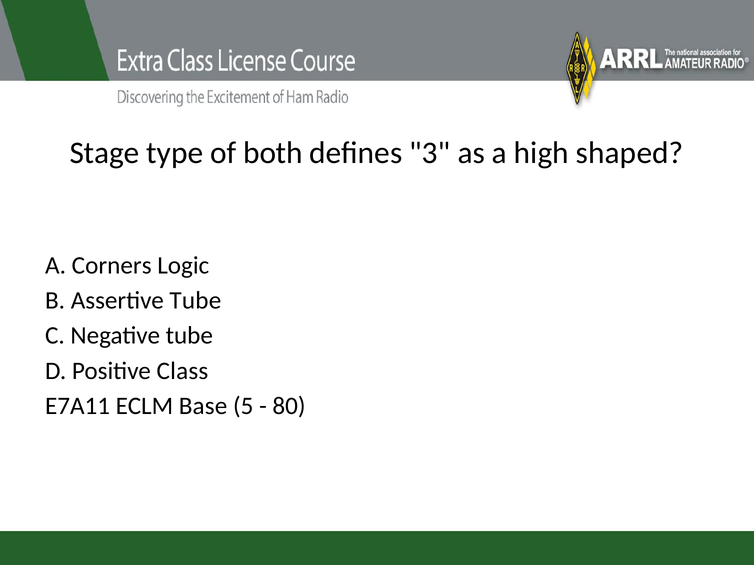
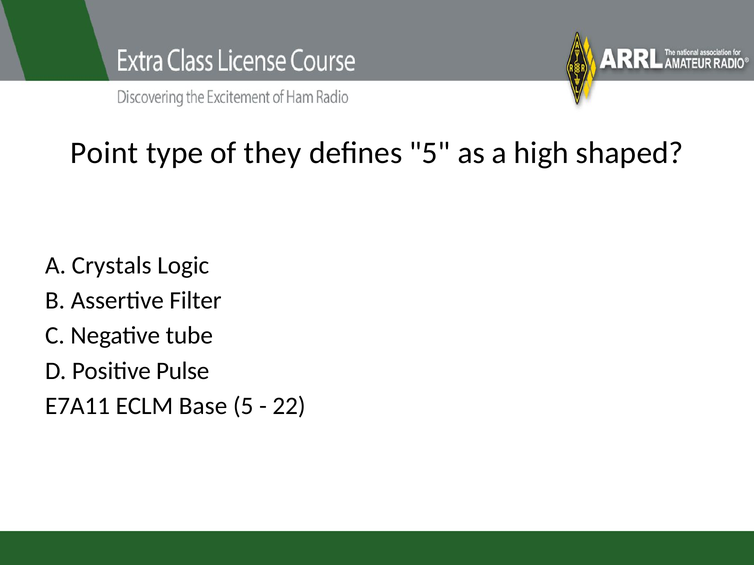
Stage: Stage -> Point (104, 153)
both: both -> they (273, 153)
defines 3: 3 -> 5 (430, 153)
Corners: Corners -> Crystals (112, 266)
Assertive Tube: Tube -> Filter (196, 301)
Class: Class -> Pulse (183, 371)
80: 80 -> 22 (289, 406)
